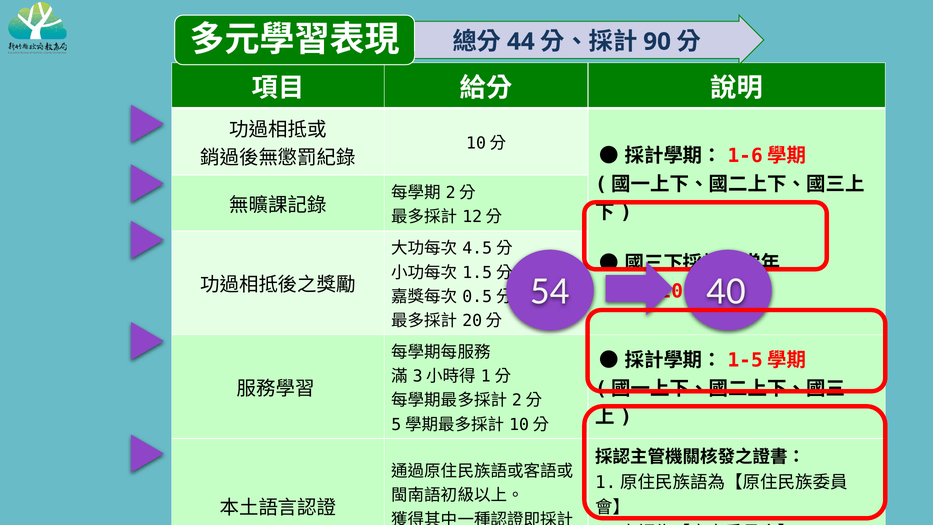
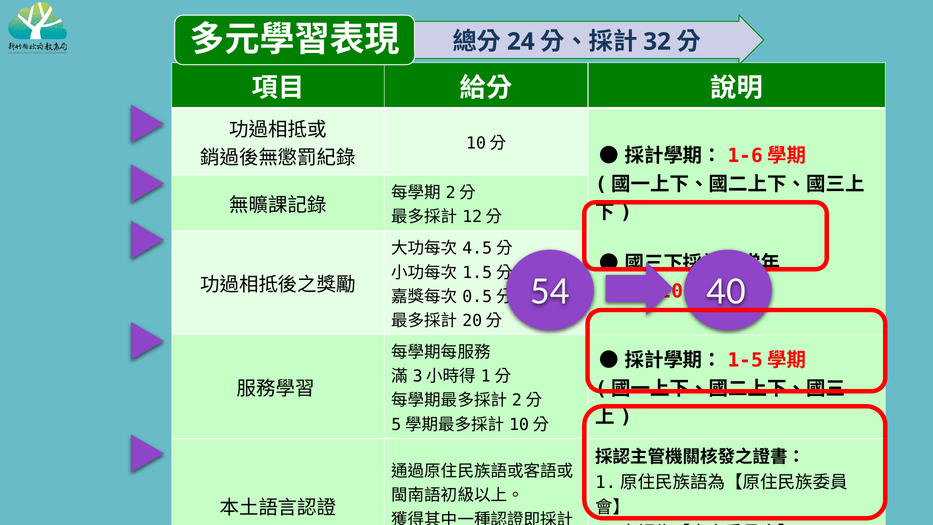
44: 44 -> 24 (521, 42)
90: 90 -> 32 (657, 42)
